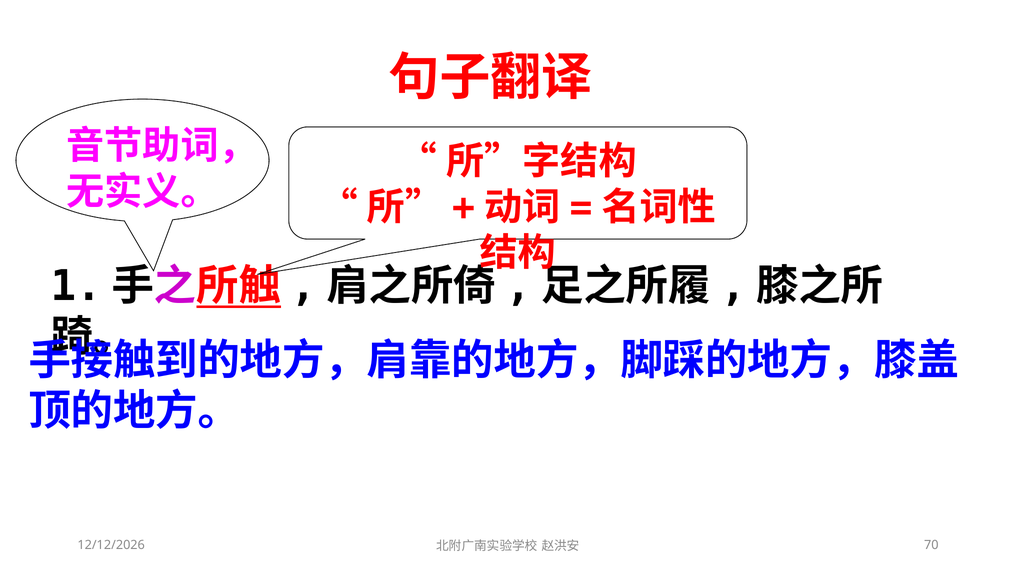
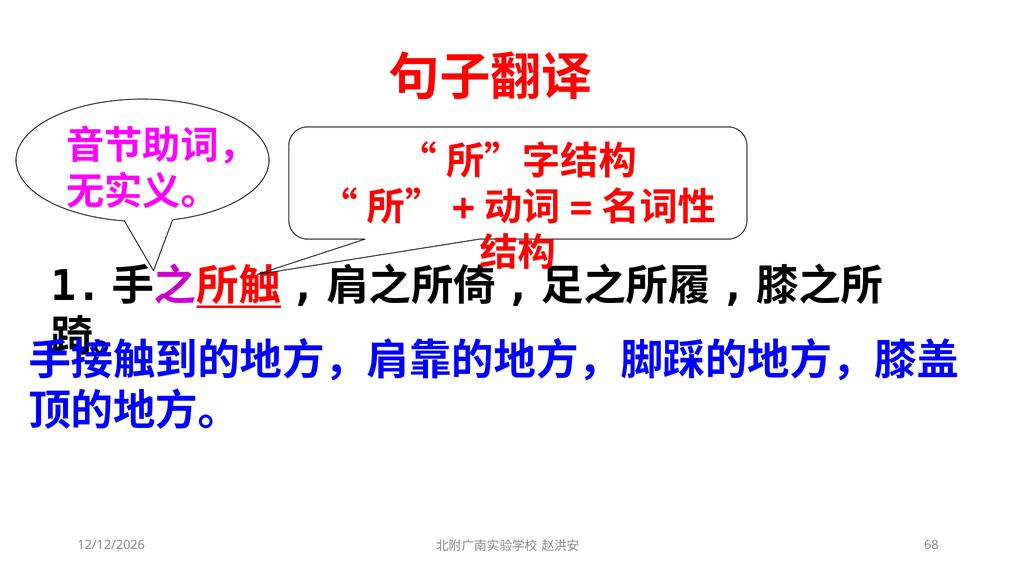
70: 70 -> 68 (931, 545)
